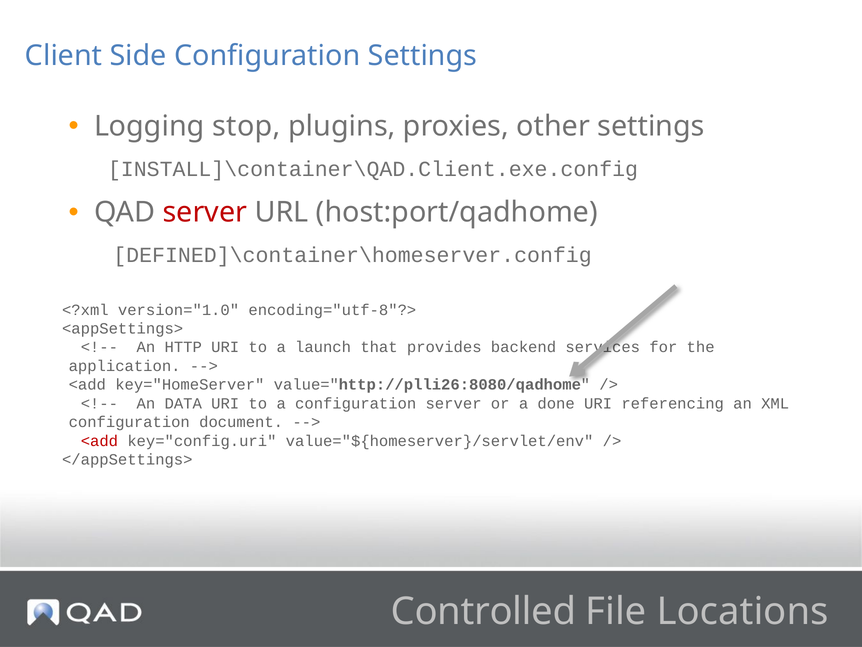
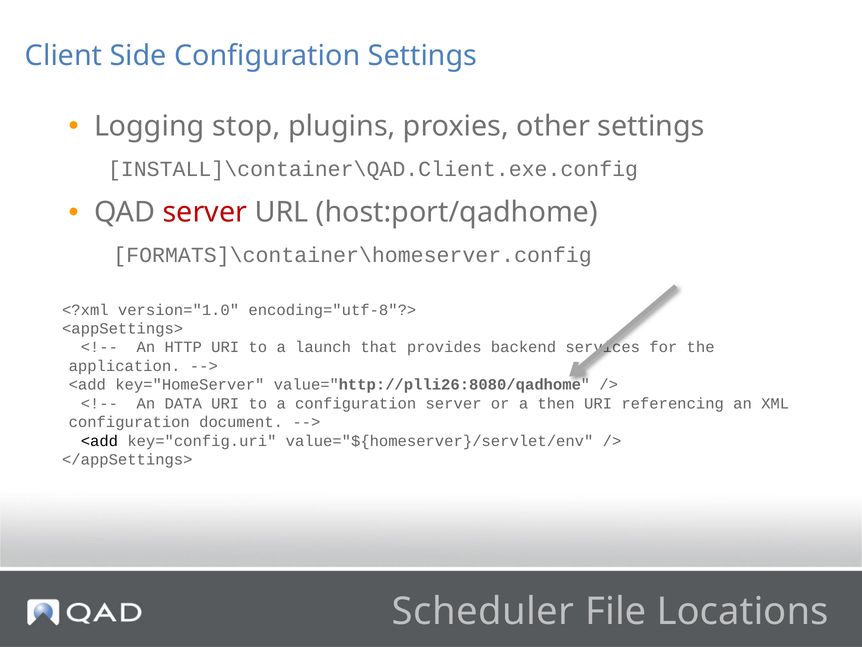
DEFINED]\container\homeserver.config: DEFINED]\container\homeserver.config -> FORMATS]\container\homeserver.config (353, 255)
done: done -> then (556, 403)
<add colour: red -> black (99, 441)
Controlled: Controlled -> Scheduler (483, 611)
